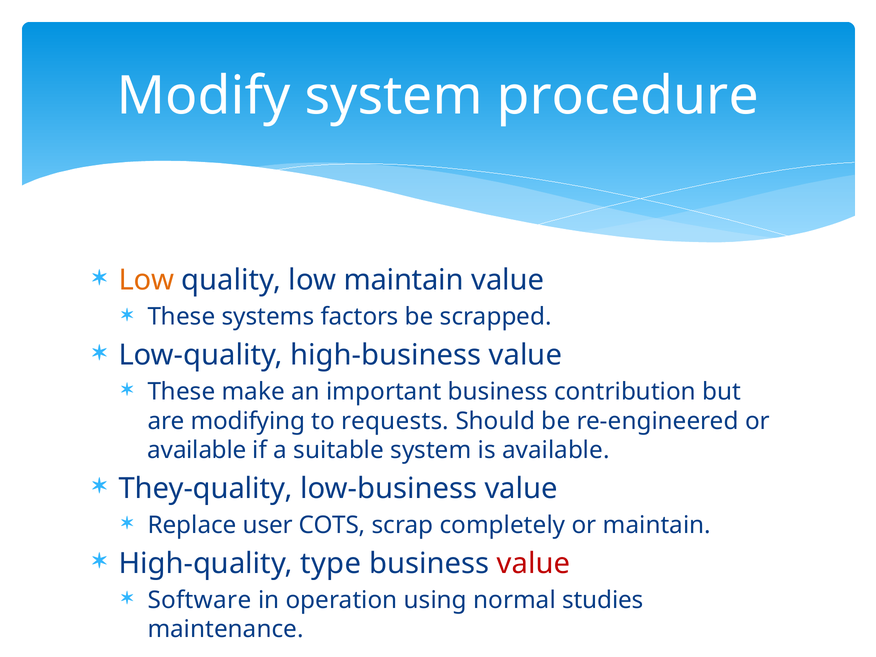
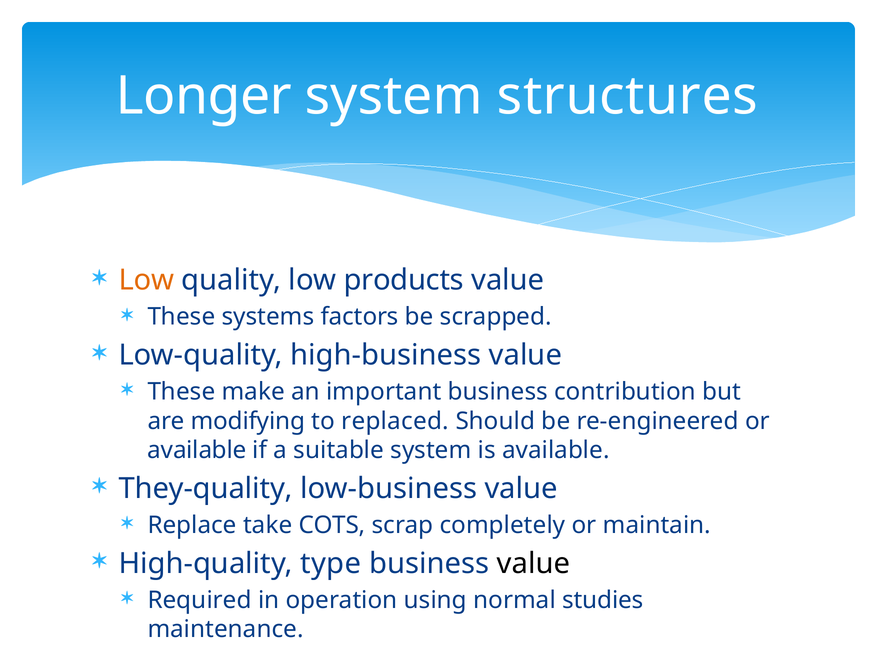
Modify: Modify -> Longer (204, 96)
procedure: procedure -> structures (627, 96)
low maintain: maintain -> products (404, 280)
requests: requests -> replaced (395, 421)
user: user -> take (268, 525)
value colour: red -> black (533, 564)
Software: Software -> Required (200, 600)
